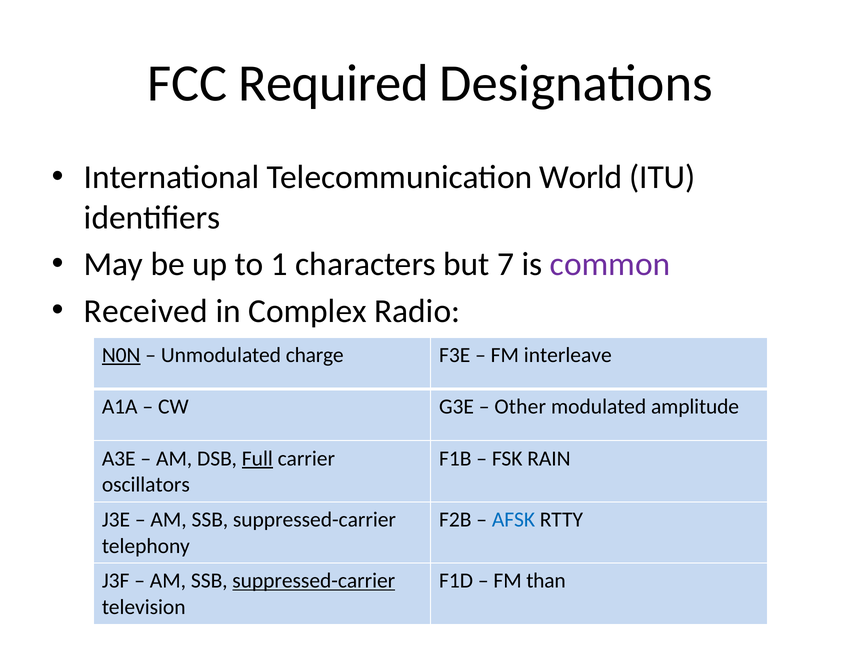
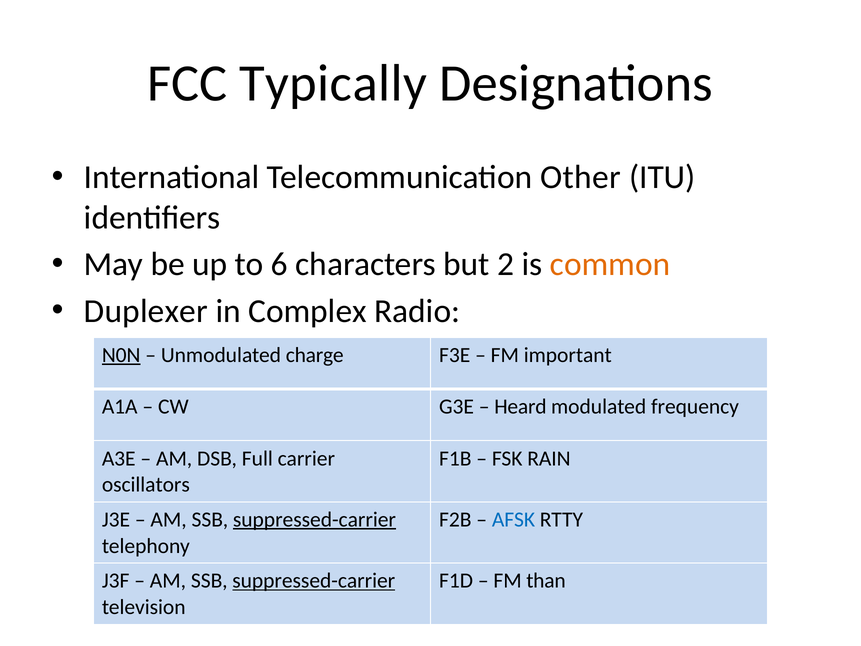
Required: Required -> Typically (333, 83)
World: World -> Other (581, 177)
1: 1 -> 6 (279, 264)
7: 7 -> 2 (506, 264)
common colour: purple -> orange (610, 264)
Received: Received -> Duplexer (146, 311)
interleave: interleave -> important (568, 355)
Other: Other -> Heard (520, 407)
amplitude: amplitude -> frequency (695, 407)
Full underline: present -> none (257, 458)
suppressed-carrier underline: none -> present (314, 519)
